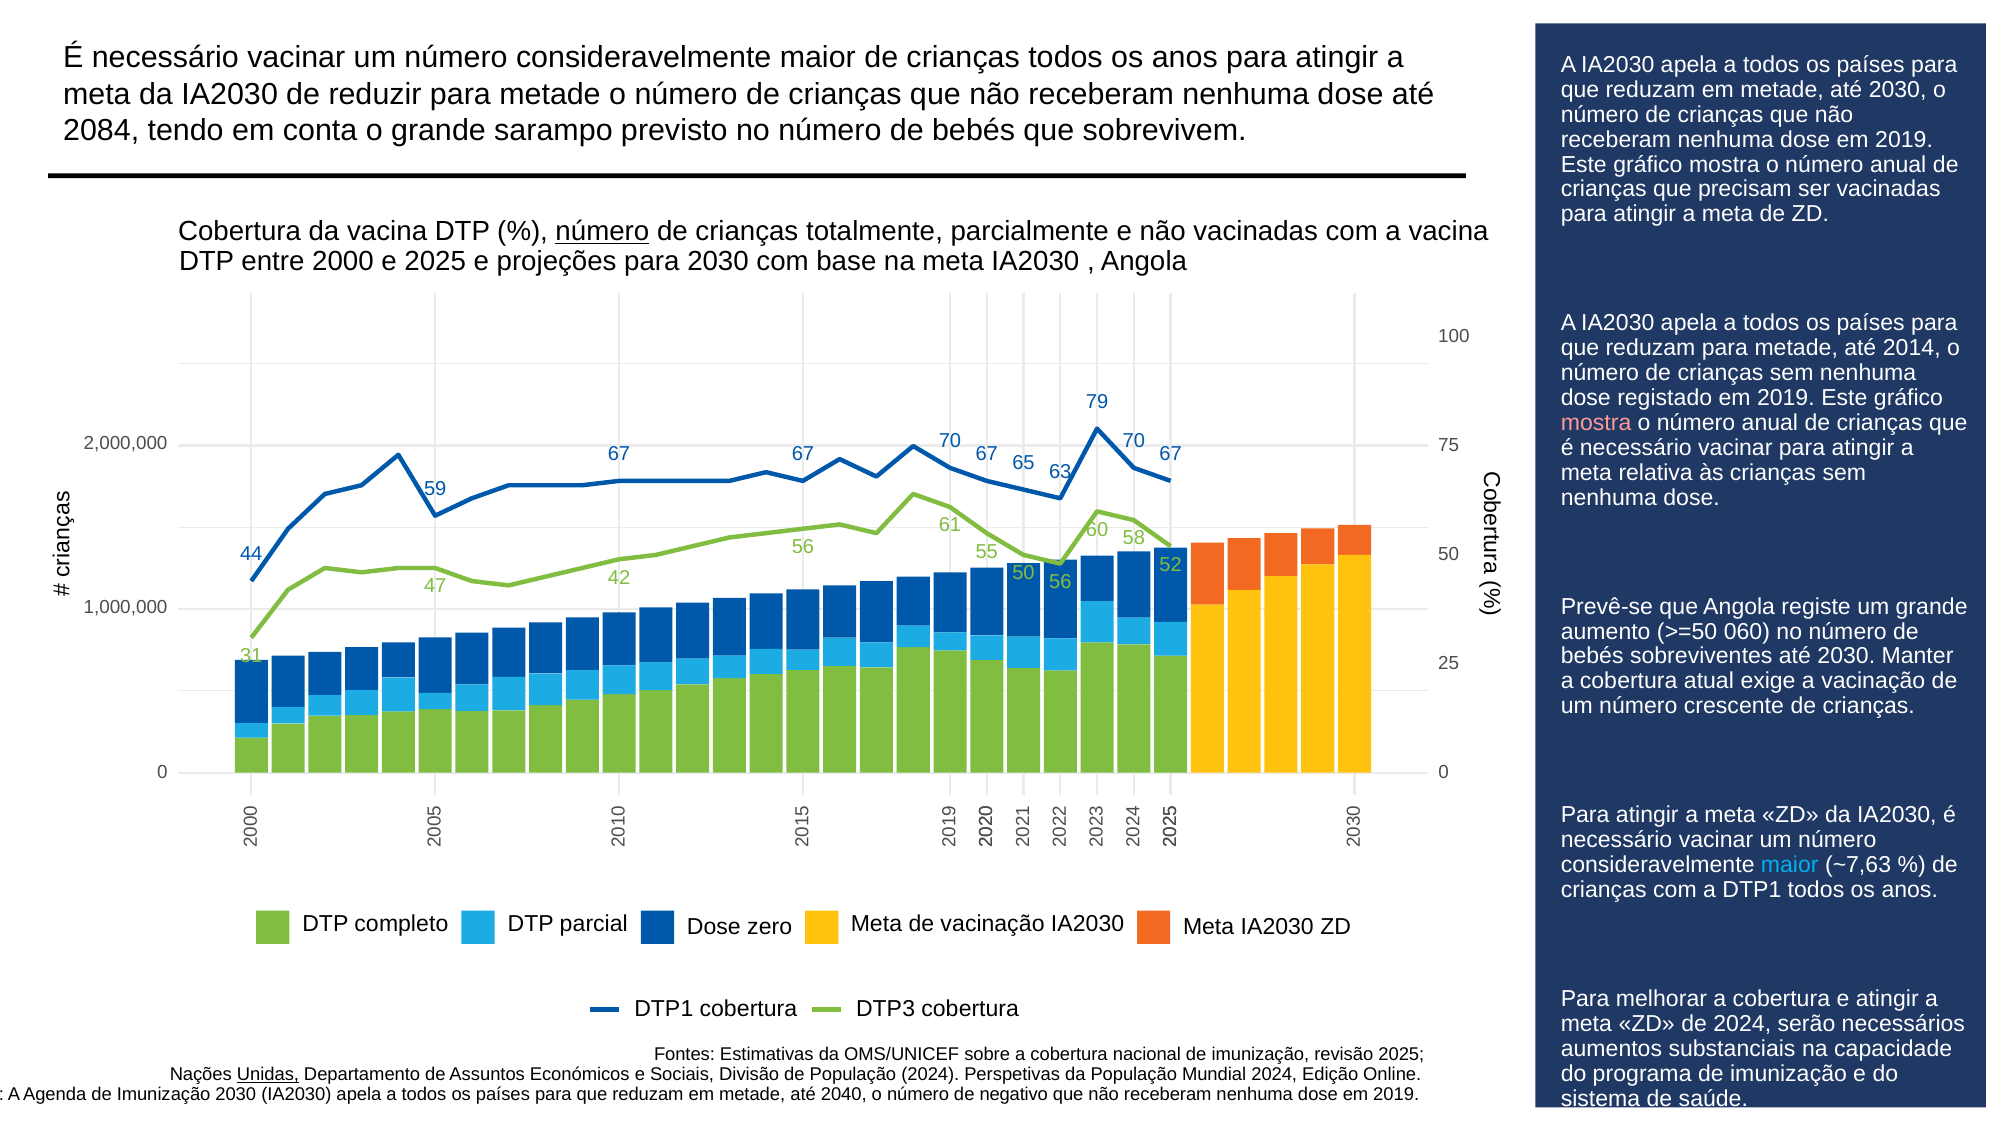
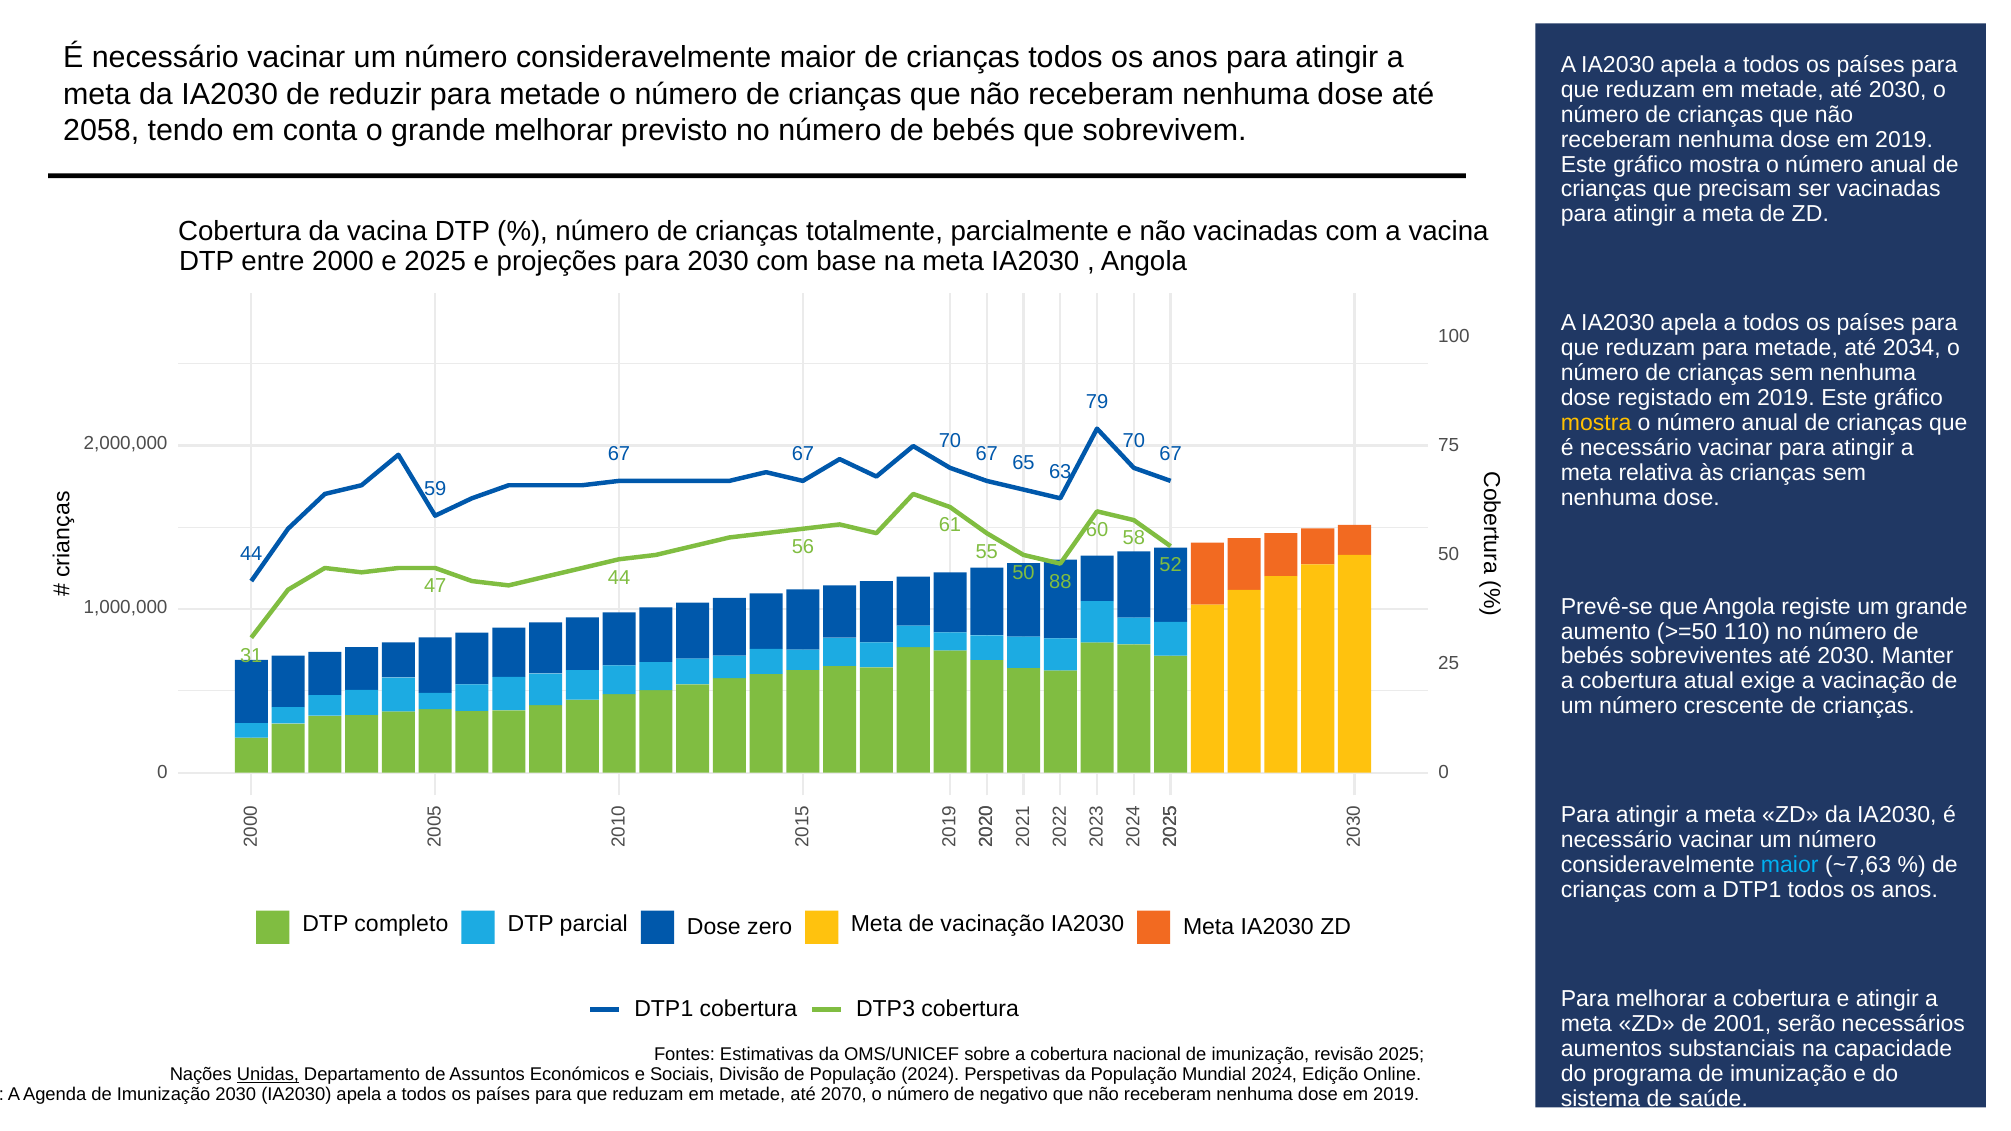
2084: 2084 -> 2058 (101, 131)
grande sarampo: sarampo -> melhorar (554, 131)
número underline: present -> none (602, 232)
2014: 2014 -> 2034 (1912, 348)
mostra colour: pink -> yellow (1596, 423)
50 56: 56 -> 88 (1060, 582)
47 42: 42 -> 44 (619, 578)
060: 060 -> 110 (1747, 632)
de 2024: 2024 -> 2001 (1742, 1024)
2040: 2040 -> 2070 (844, 1095)
